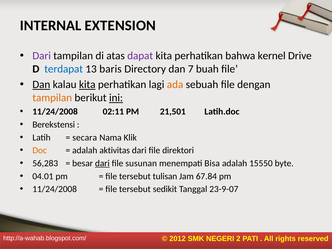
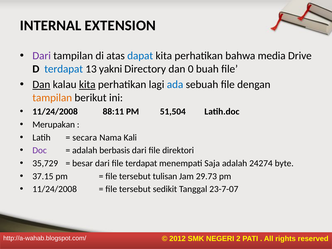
dapat colour: purple -> blue (140, 56)
kernel: kernel -> media (272, 56)
baris: baris -> yakni (111, 69)
7: 7 -> 0 (191, 69)
ada colour: orange -> blue (175, 85)
ini underline: present -> none (116, 98)
02:11: 02:11 -> 88:11 (113, 112)
21,501: 21,501 -> 51,504 (173, 112)
Berekstensi: Berekstensi -> Merupakan (54, 125)
Klik: Klik -> Kali (130, 138)
Doc colour: orange -> purple (40, 150)
aktivitas: aktivitas -> berbasis (115, 150)
56,283: 56,283 -> 35,729 (45, 163)
dari underline: present -> none (102, 163)
file susunan: susunan -> terdapat (141, 163)
Bisa: Bisa -> Saja (212, 163)
15550: 15550 -> 24274 (261, 163)
04.01: 04.01 -> 37.15 (43, 176)
67.84: 67.84 -> 29.73 (206, 176)
23-9-07: 23-9-07 -> 23-7-07 (224, 189)
